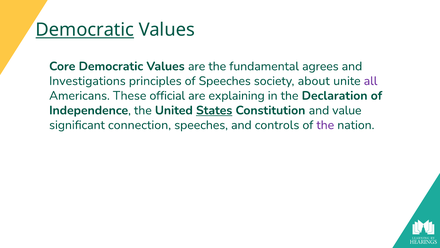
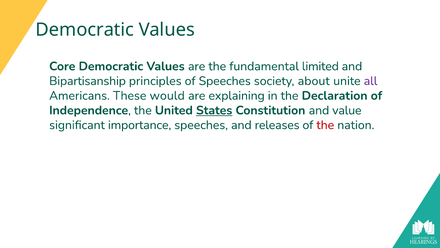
Democratic underline: present -> none (85, 30)
agrees: agrees -> limited (320, 66)
Investigations: Investigations -> Bipartisanship (87, 81)
official: official -> would (167, 95)
connection: connection -> importance (140, 125)
controls: controls -> releases (277, 125)
the colour: purple -> red (325, 125)
